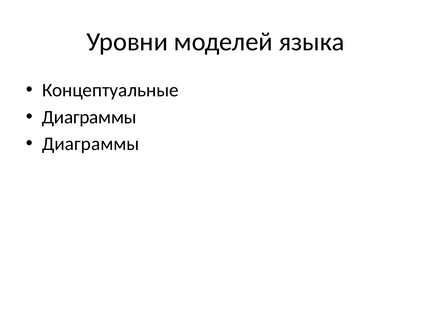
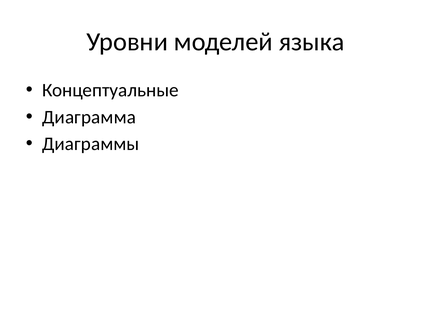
Диаграммы: Диаграммы -> Диаграмма (89, 117)
